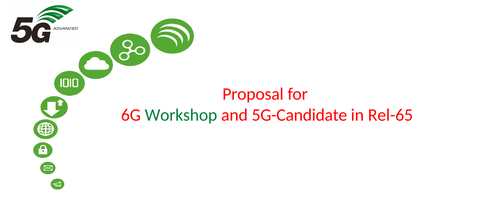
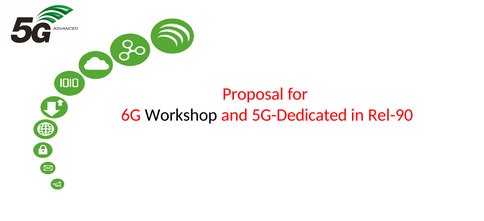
Workshop colour: green -> black (181, 115)
5G-Candidate: 5G-Candidate -> 5G-Dedicated (299, 115)
Rel-65: Rel-65 -> Rel-90 (390, 115)
